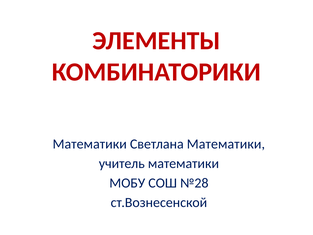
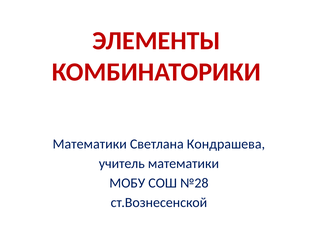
Светлана Математики: Математики -> Кондрашева (226, 144)
